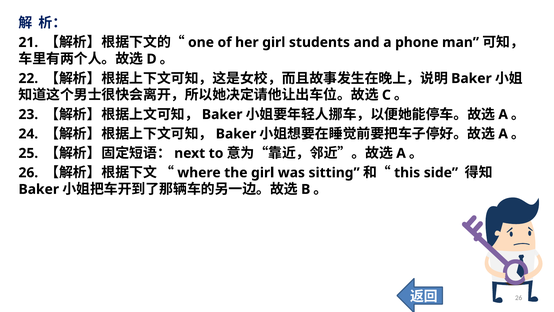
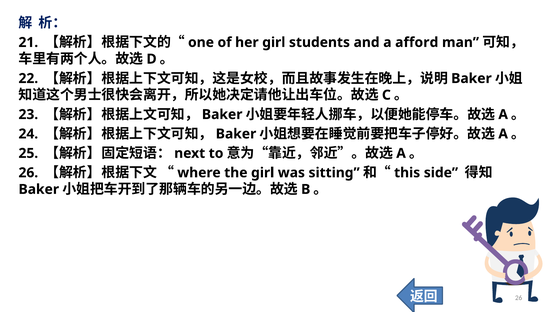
phone: phone -> afford (417, 42)
